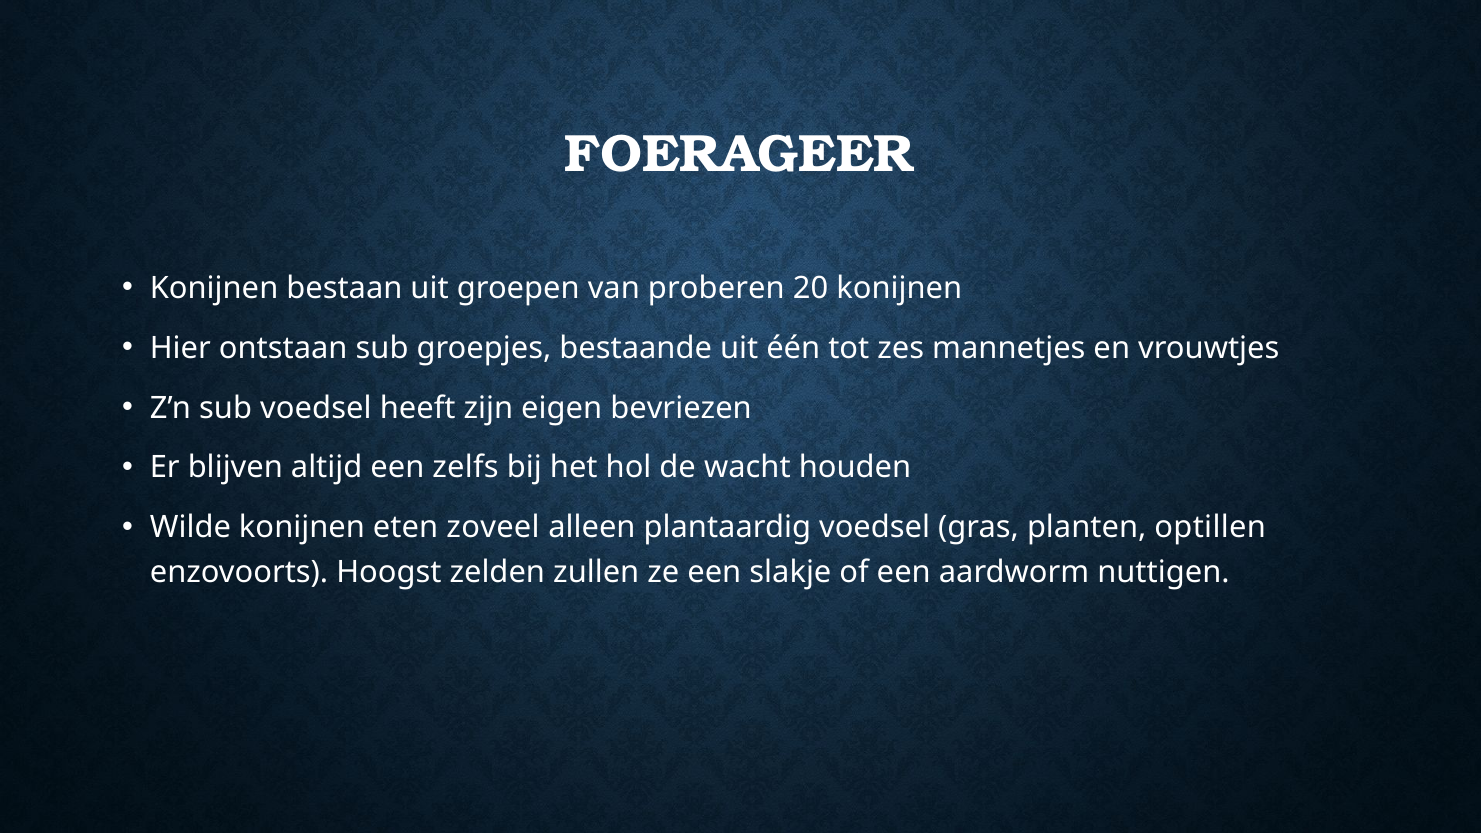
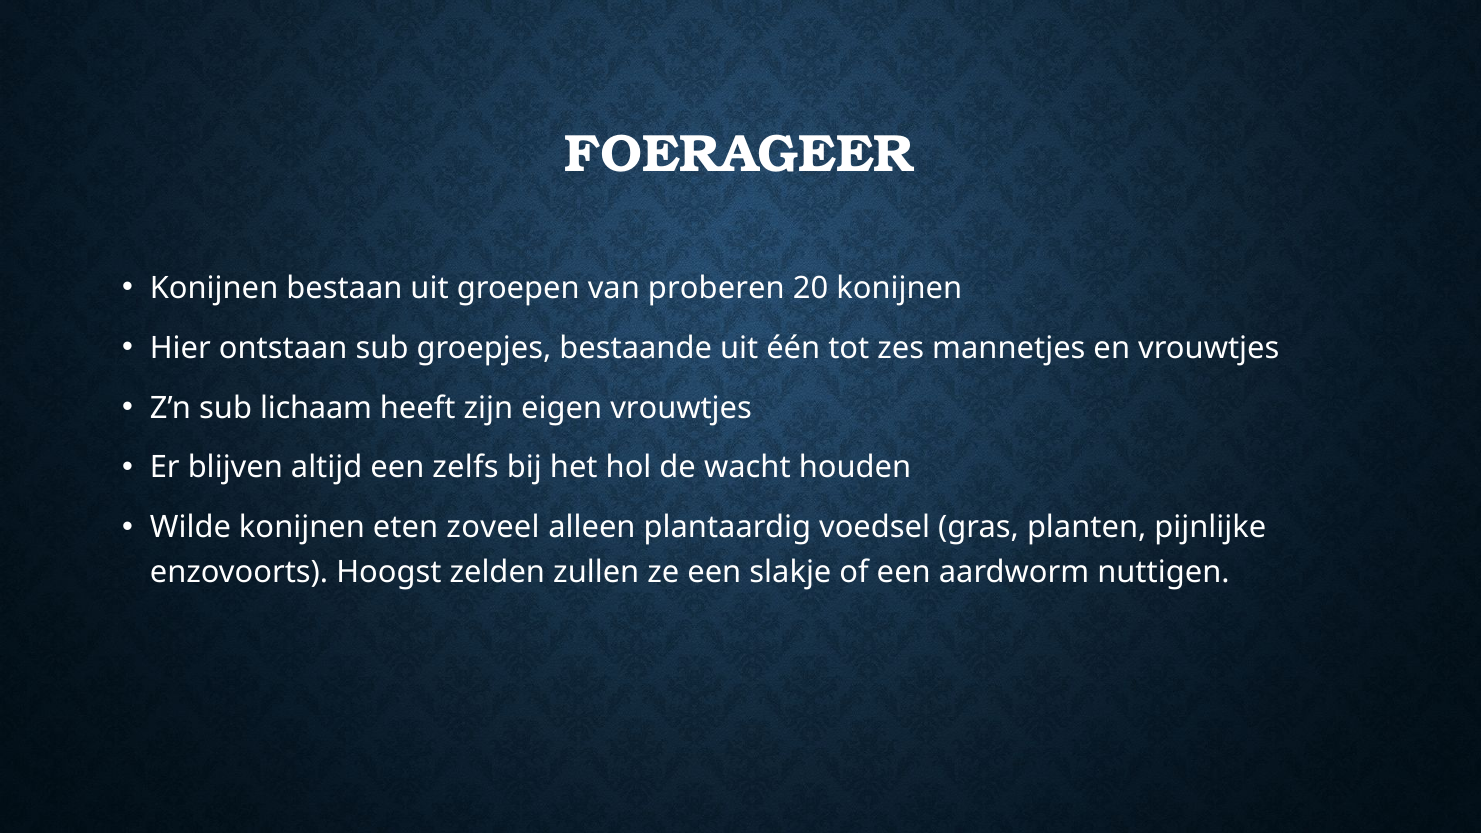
sub voedsel: voedsel -> lichaam (316, 408)
eigen bevriezen: bevriezen -> vrouwtjes (681, 408)
optillen: optillen -> pijnlijke (1210, 528)
